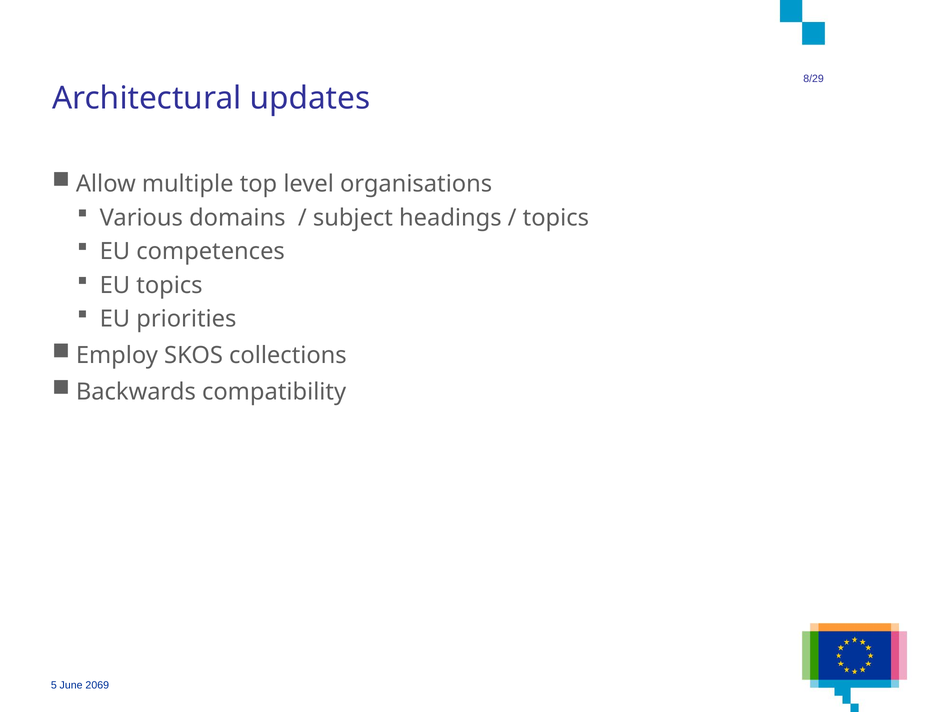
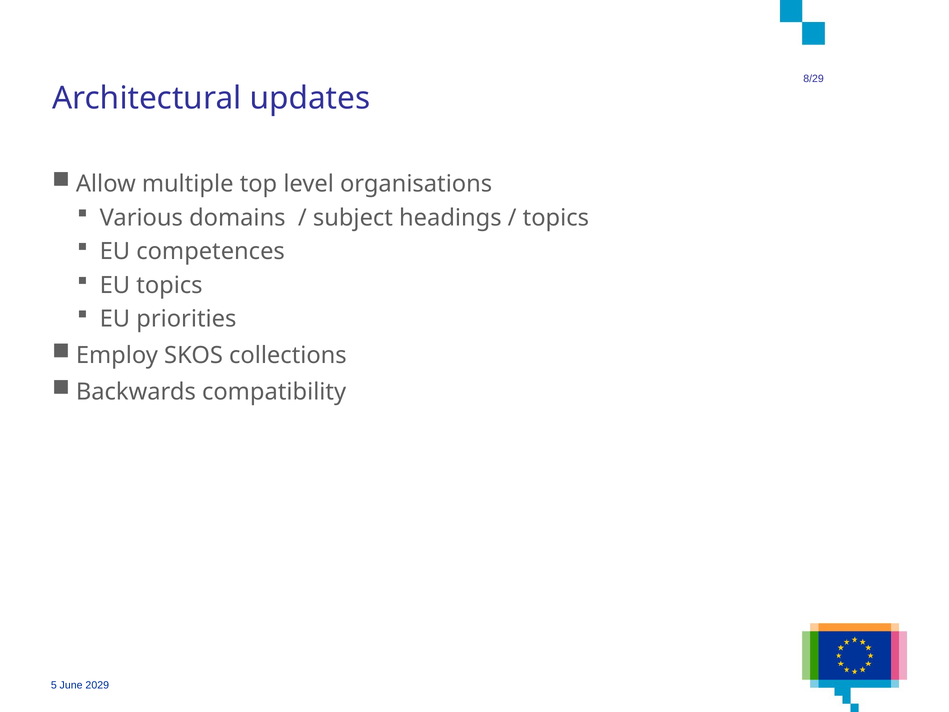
2069: 2069 -> 2029 (97, 685)
